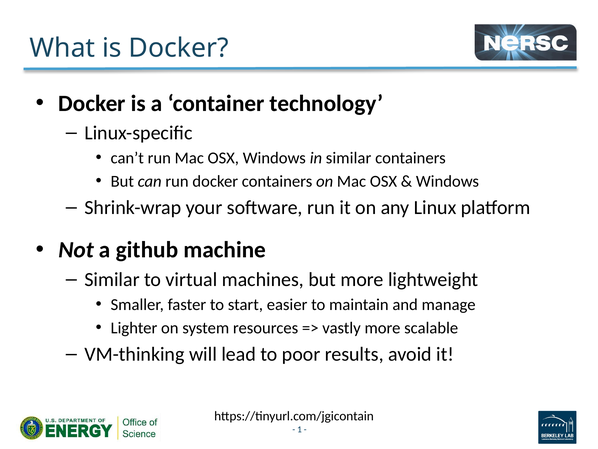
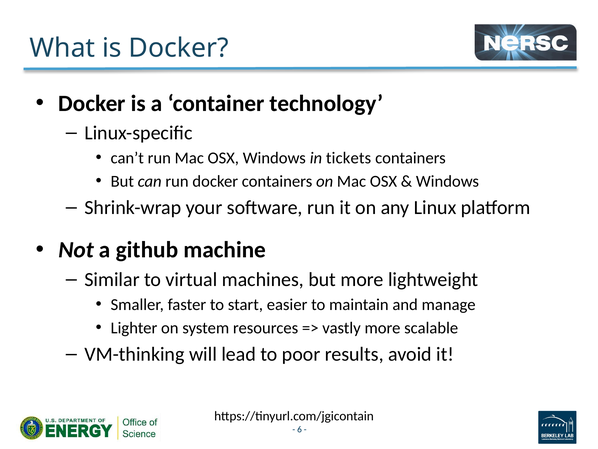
in similar: similar -> tickets (349, 158)
1: 1 -> 6 (299, 429)
